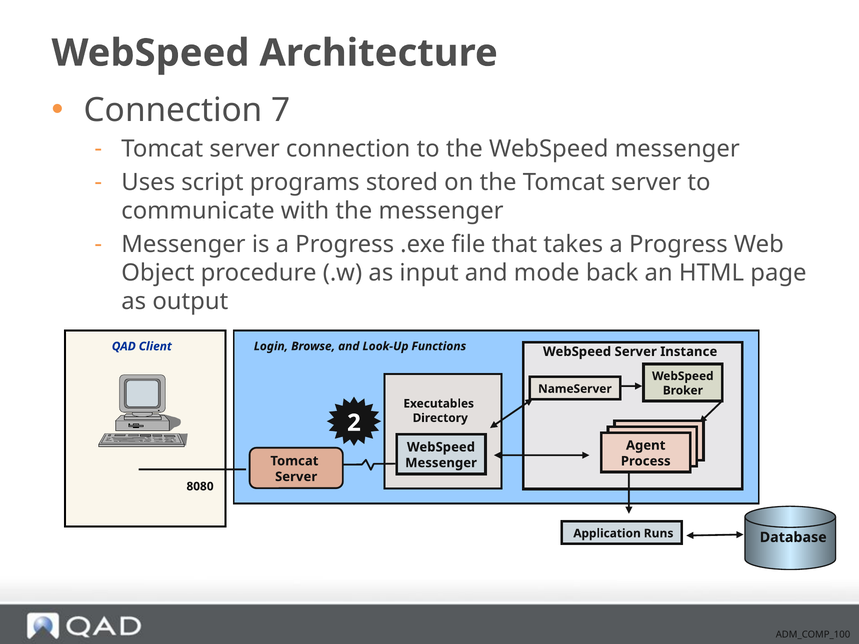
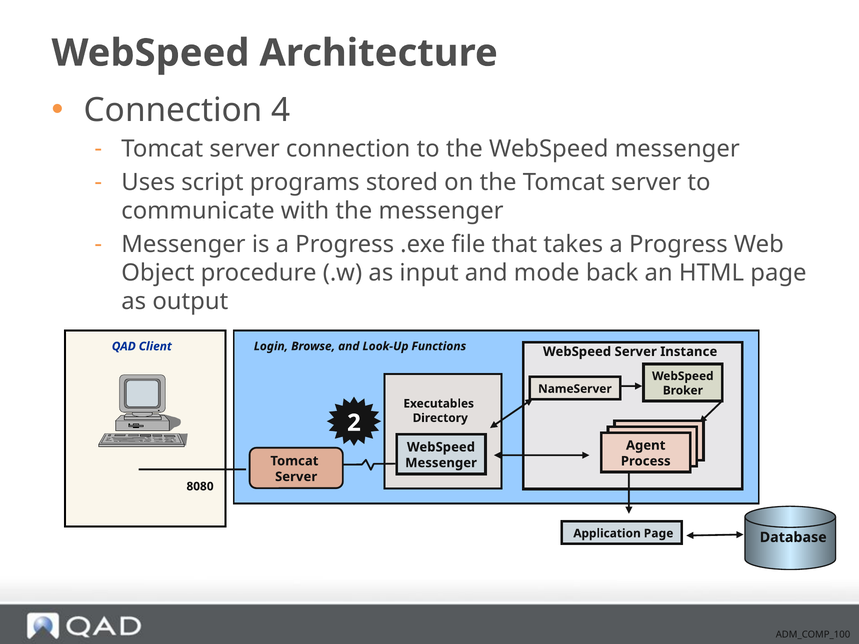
7: 7 -> 4 (281, 110)
Application Runs: Runs -> Page (659, 534)
